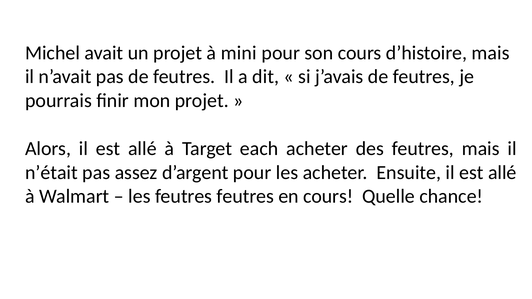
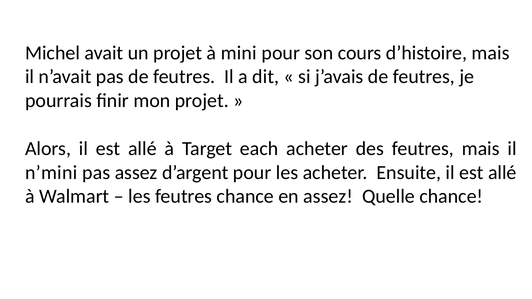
n’était: n’était -> n’mini (51, 173)
feutres feutres: feutres -> chance (245, 197)
en cours: cours -> assez (328, 197)
